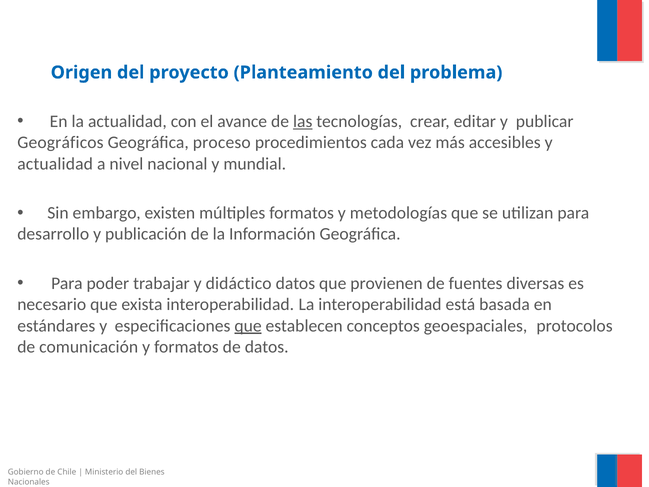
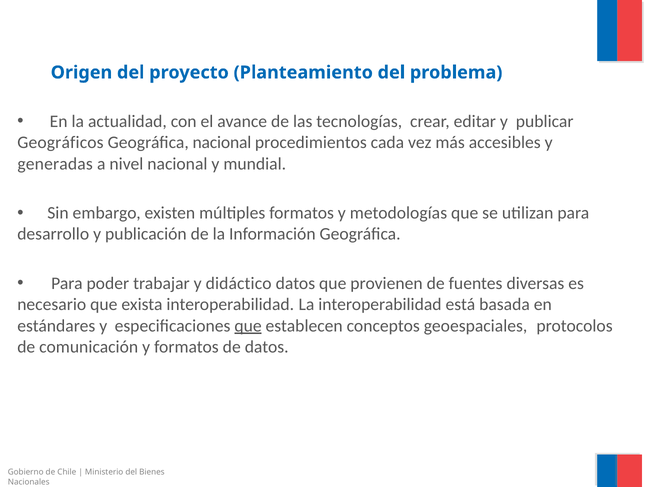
las underline: present -> none (303, 121)
Geográfica proceso: proceso -> nacional (222, 143)
actualidad: actualidad -> generadas (55, 164)
